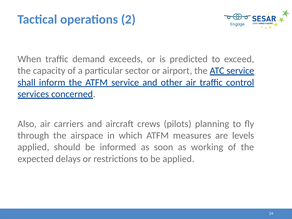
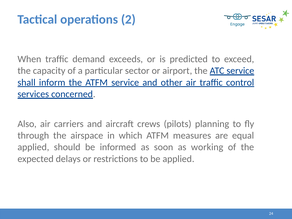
levels: levels -> equal (243, 135)
